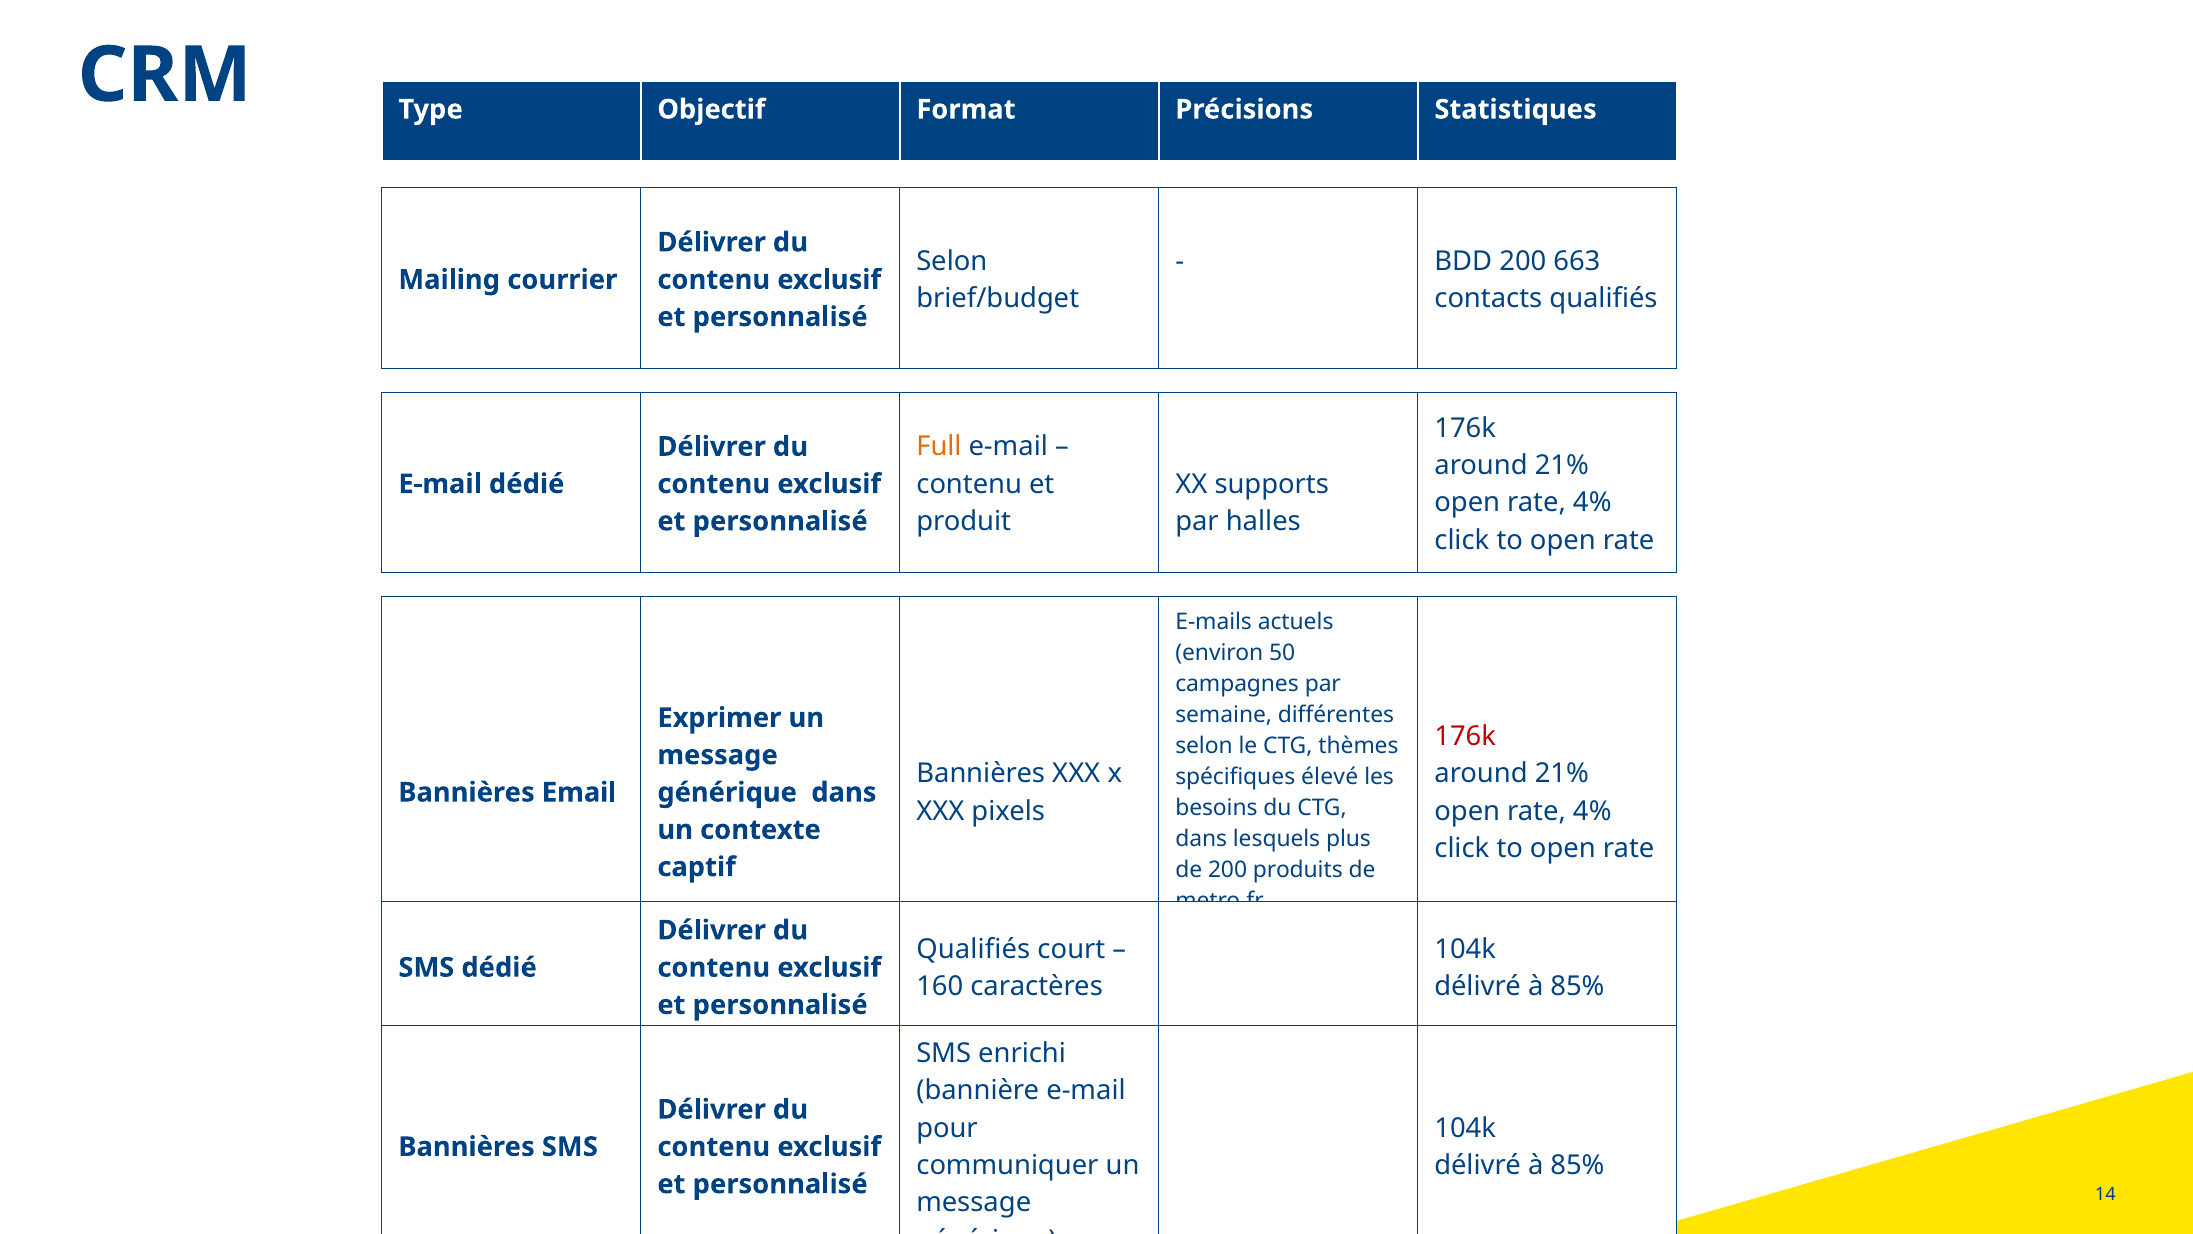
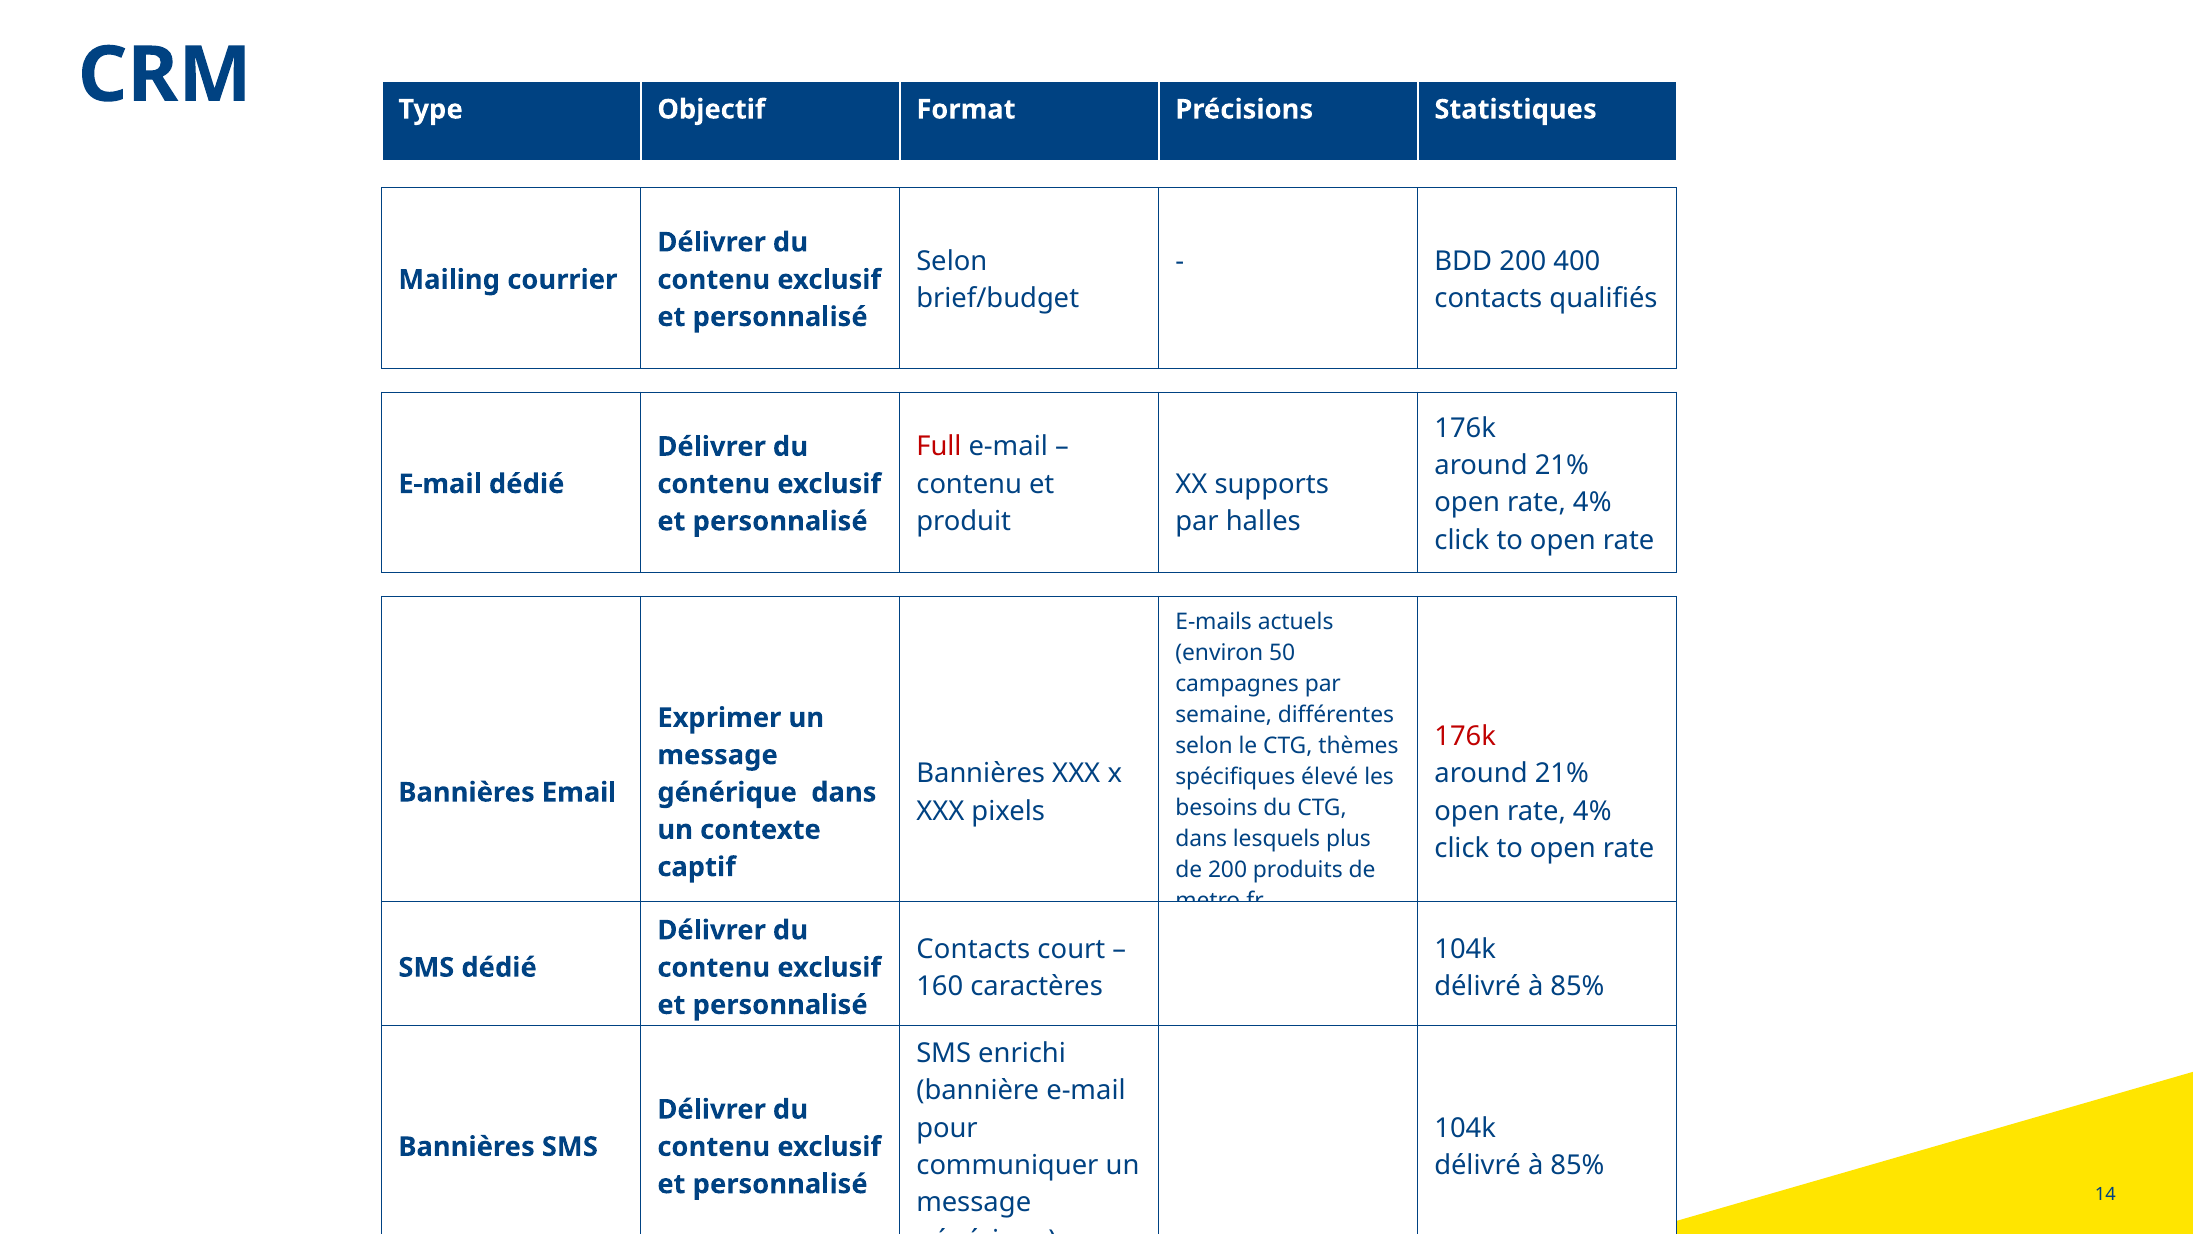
663: 663 -> 400 (1577, 261)
Full colour: orange -> red (939, 447)
Qualifiés: Qualifiés -> Contacts (973, 949)
